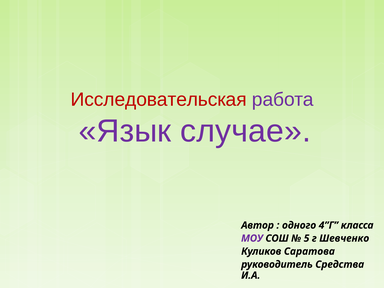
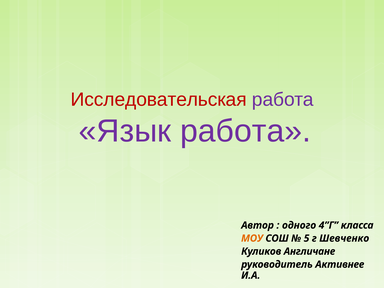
Язык случае: случае -> работа (246, 131)
МОУ colour: purple -> orange (252, 238)
Саратова: Саратова -> Англичане (309, 251)
Средства: Средства -> Активнее (340, 264)
